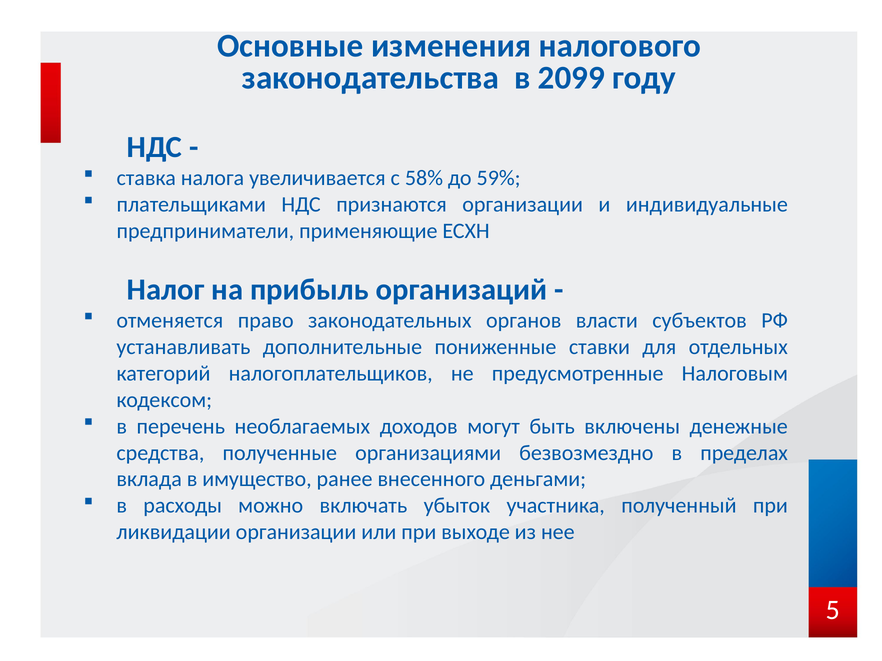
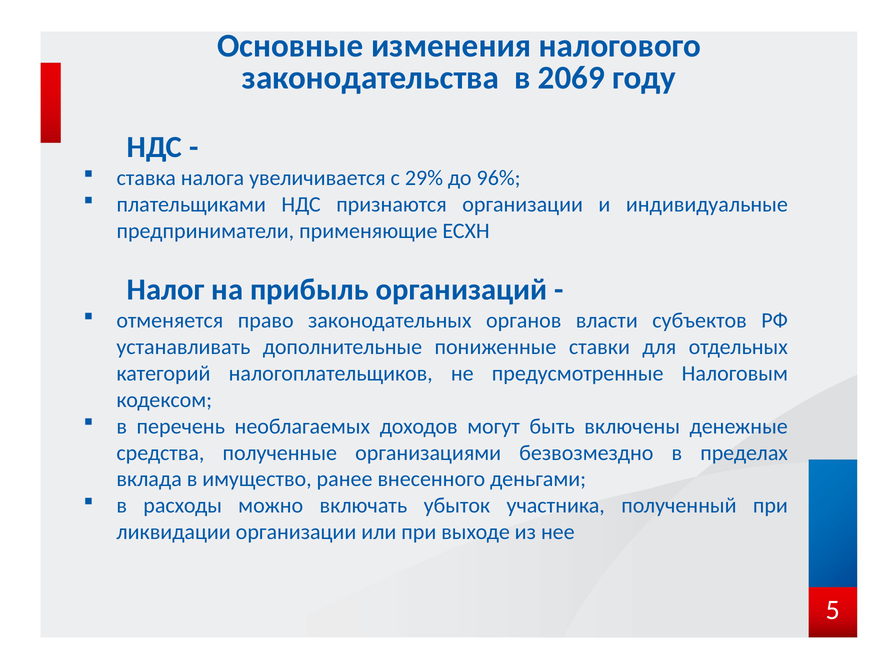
2099: 2099 -> 2069 (571, 78)
58%: 58% -> 29% (424, 178)
59%: 59% -> 96% (499, 178)
